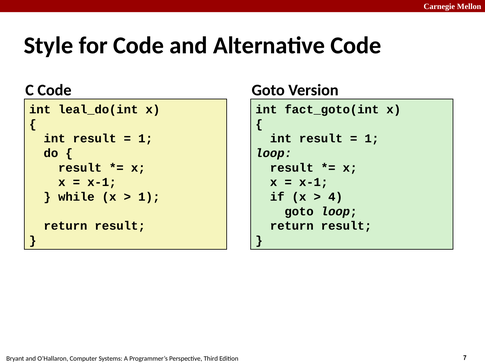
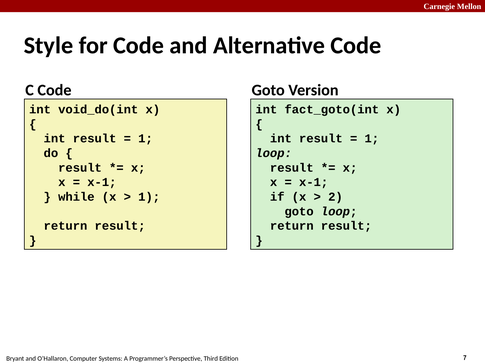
leal_do(int: leal_do(int -> void_do(int (98, 109)
4: 4 -> 2 (335, 197)
